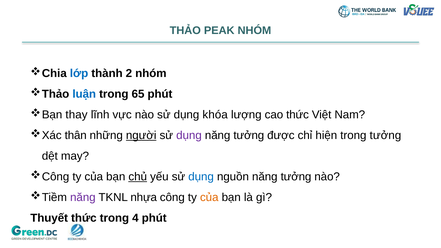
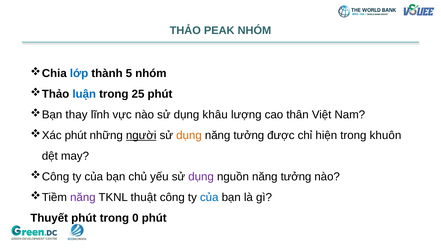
2: 2 -> 5 (129, 73)
65: 65 -> 25 (138, 94)
khóa: khóa -> khâu (215, 115)
cao thức: thức -> thân (298, 115)
thân: thân -> phút (76, 135)
dụng colour: purple -> orange (189, 135)
trong tưởng: tưởng -> khuôn (385, 135)
chủ underline: present -> none (138, 177)
dụng colour: blue -> purple (201, 177)
nhựa: nhựa -> thuật (144, 197)
của colour: orange -> blue (209, 197)
Thuyết thức: thức -> phút (84, 218)
4: 4 -> 0 (135, 218)
